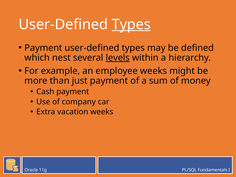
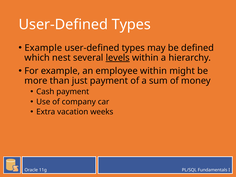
Types underline: present -> none (131, 24)
Payment: Payment -> Example (43, 48)
employee weeks: weeks -> within (154, 71)
